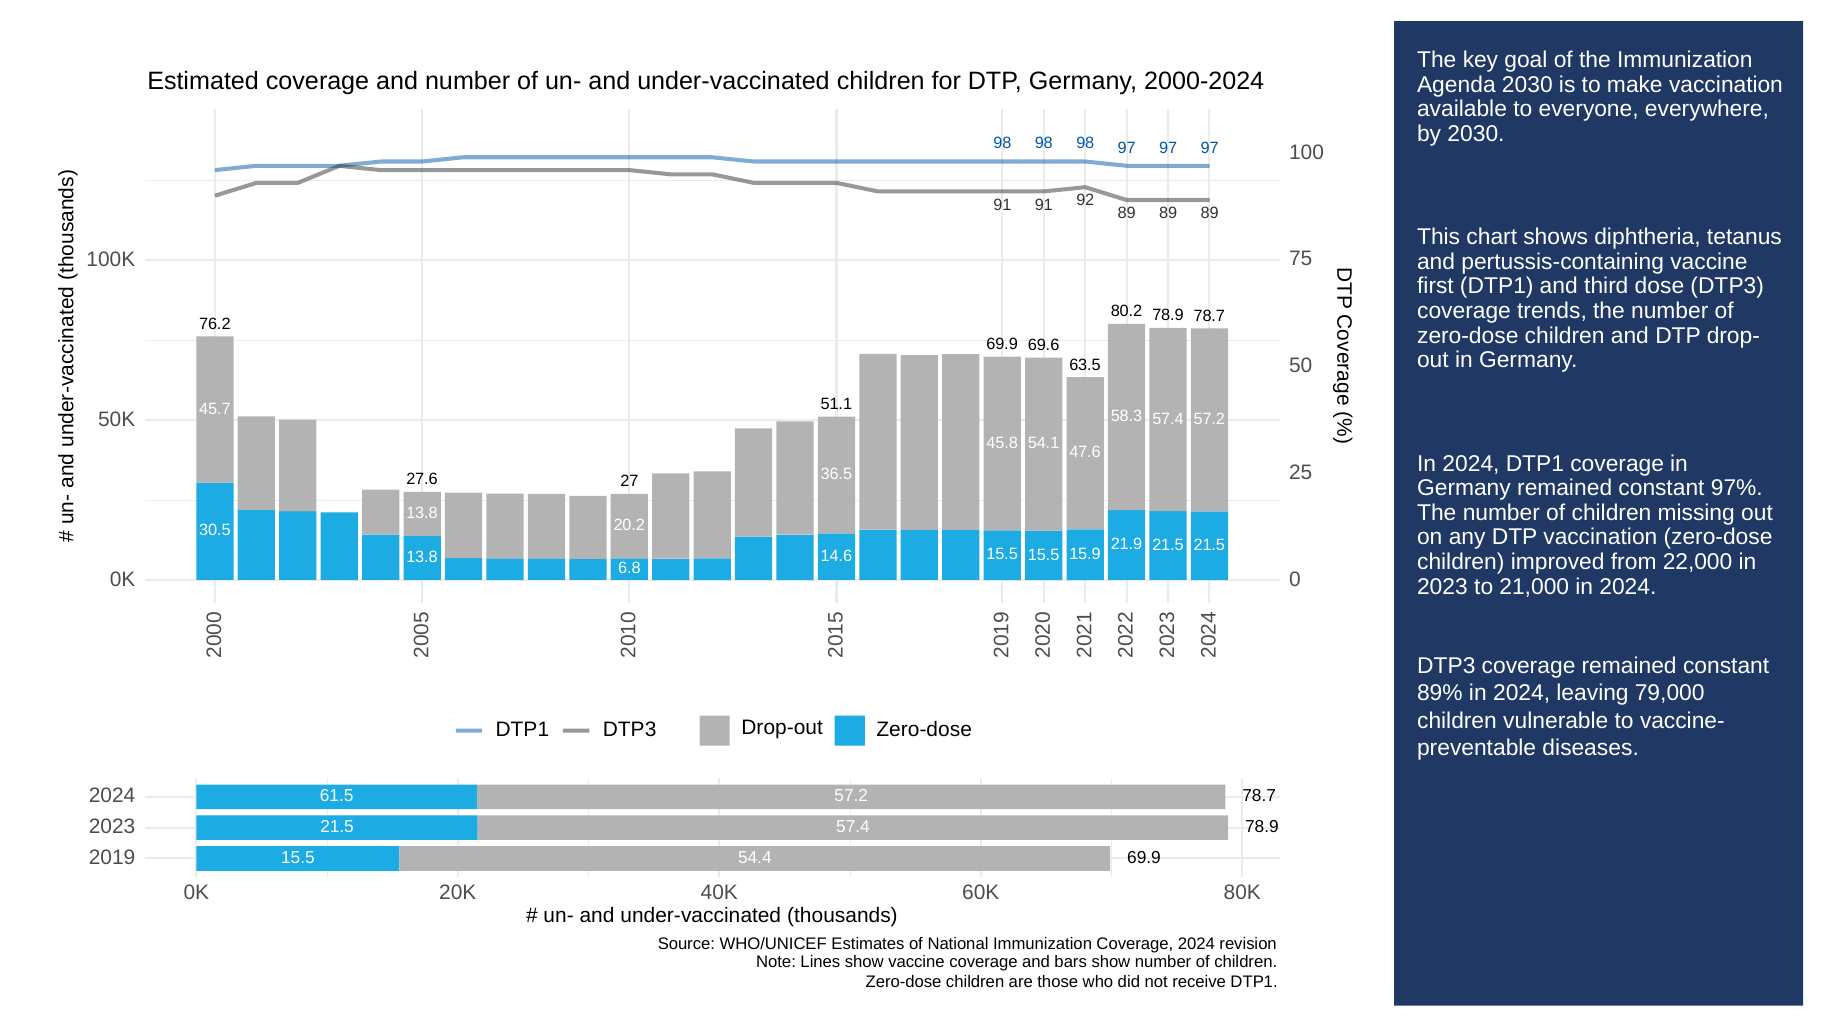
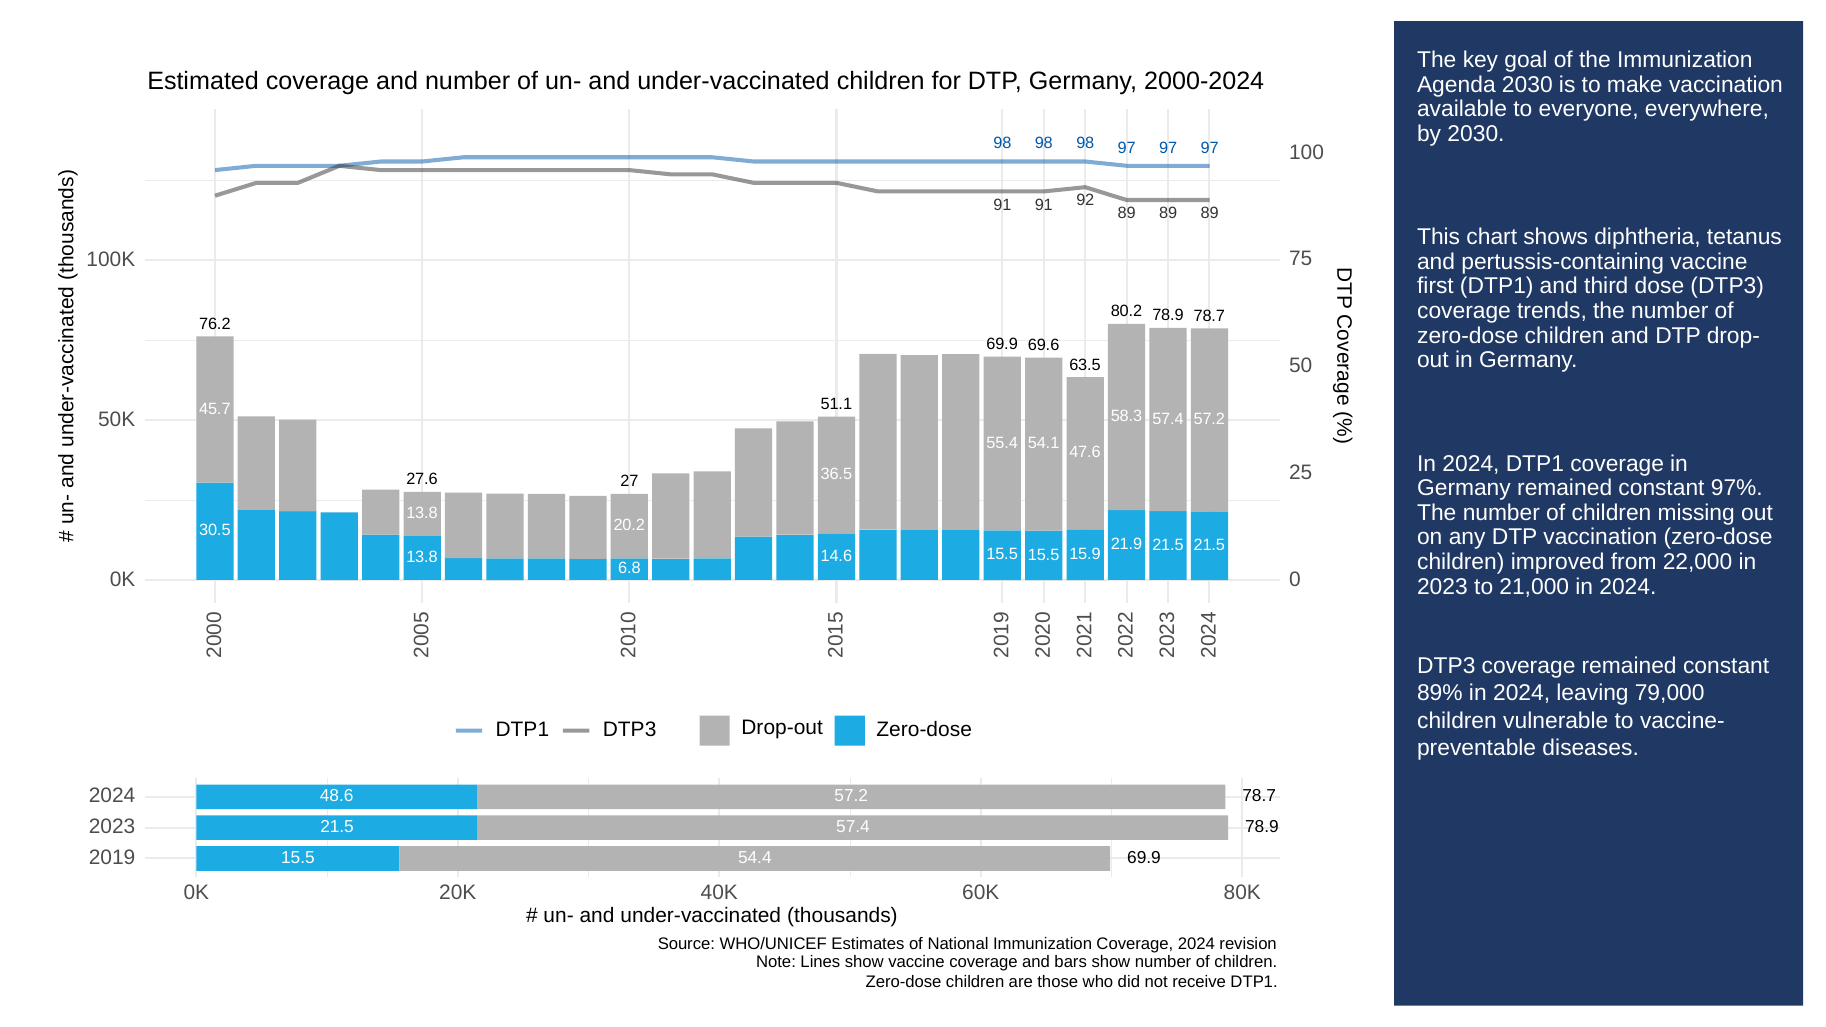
45.8: 45.8 -> 55.4 (1002, 443)
61.5: 61.5 -> 48.6 (337, 796)
